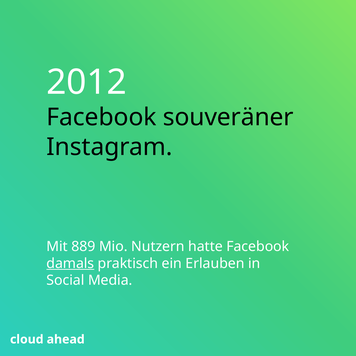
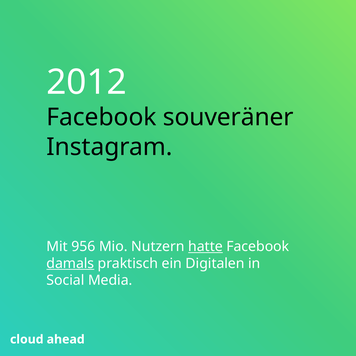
889: 889 -> 956 (83, 247)
hatte underline: none -> present (205, 247)
Erlauben: Erlauben -> Digitalen (215, 263)
